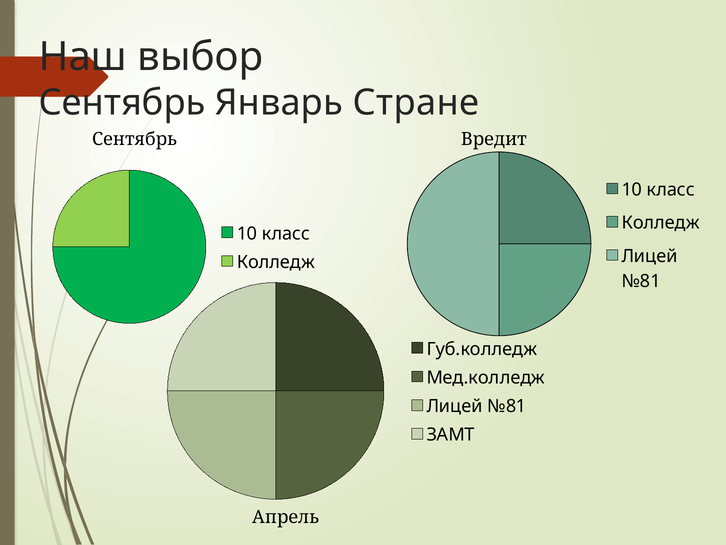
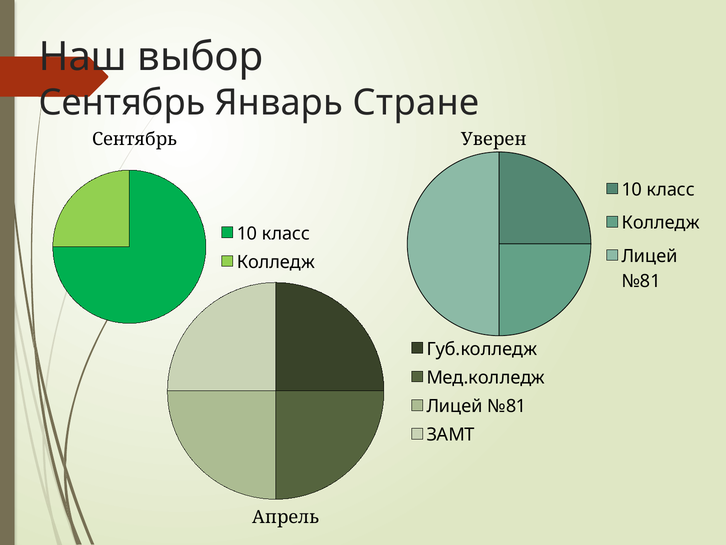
Вредит: Вредит -> Уверен (494, 139)
